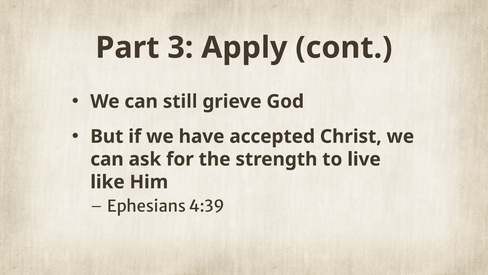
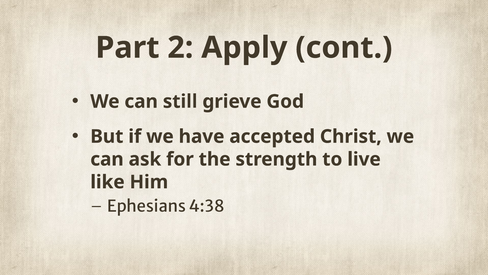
3: 3 -> 2 (180, 48)
4:39: 4:39 -> 4:38 (207, 206)
